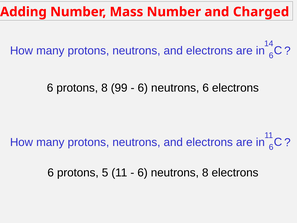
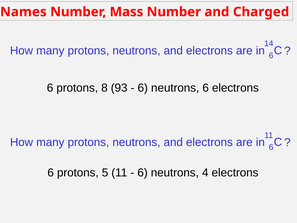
Adding: Adding -> Names (23, 12)
99: 99 -> 93 (119, 88)
neutrons 8: 8 -> 4 (205, 172)
